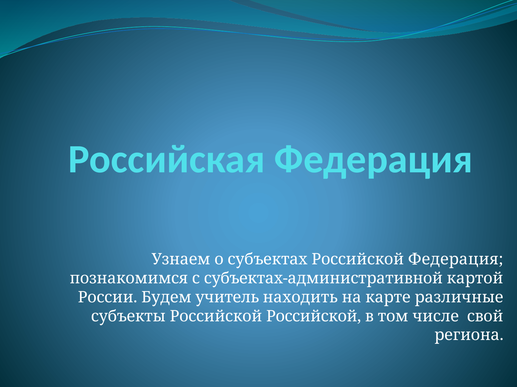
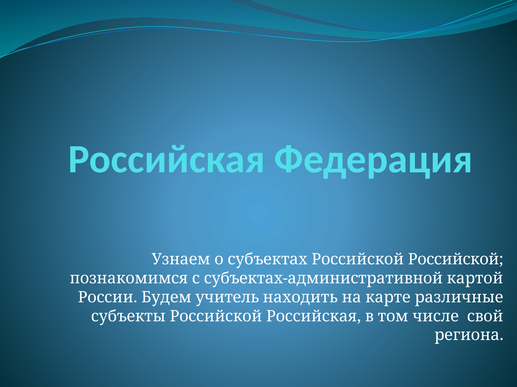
Российской Федерация: Федерация -> Российской (456, 260)
Российской Российской: Российской -> Российская (314, 317)
